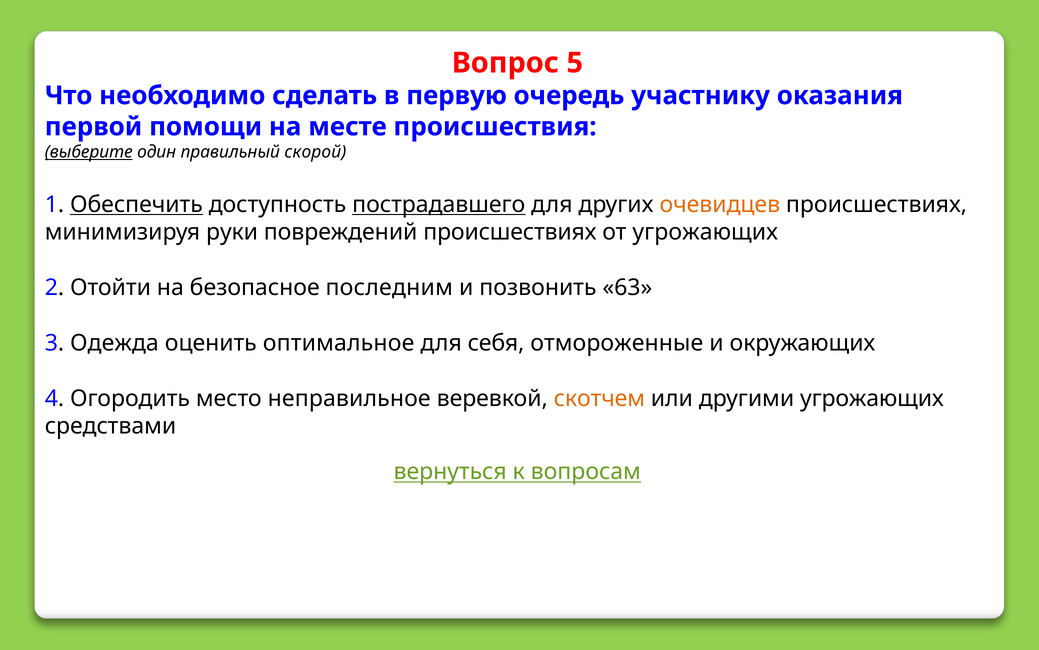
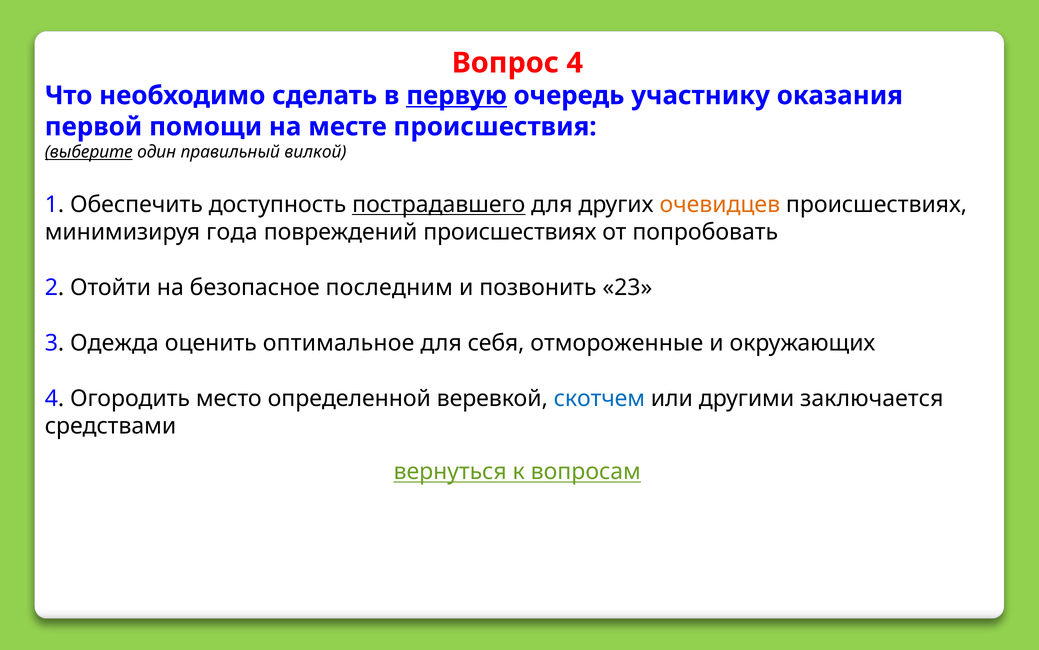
Вопрос 5: 5 -> 4 (575, 63)
первую underline: none -> present (457, 95)
скорой: скорой -> вилкой (315, 152)
Обеспечить underline: present -> none (136, 204)
руки: руки -> года (232, 232)
от угрожающих: угрожающих -> попробовать (705, 232)
63: 63 -> 23 (627, 287)
неправильное: неправильное -> определенной (349, 398)
скотчем colour: orange -> blue (599, 398)
другими угрожающих: угрожающих -> заключается (872, 398)
